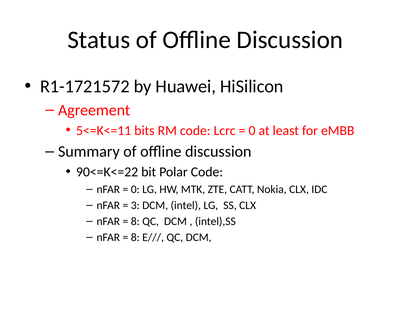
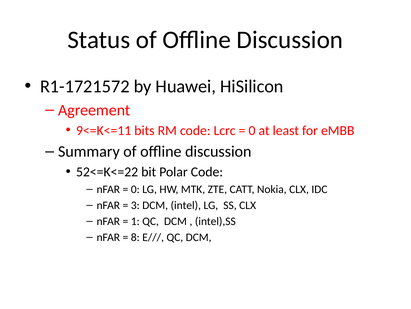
5<=K<=11: 5<=K<=11 -> 9<=K<=11 (104, 130)
90<=K<=22: 90<=K<=22 -> 52<=K<=22 (107, 172)
8: 8 -> 1 (135, 221)
